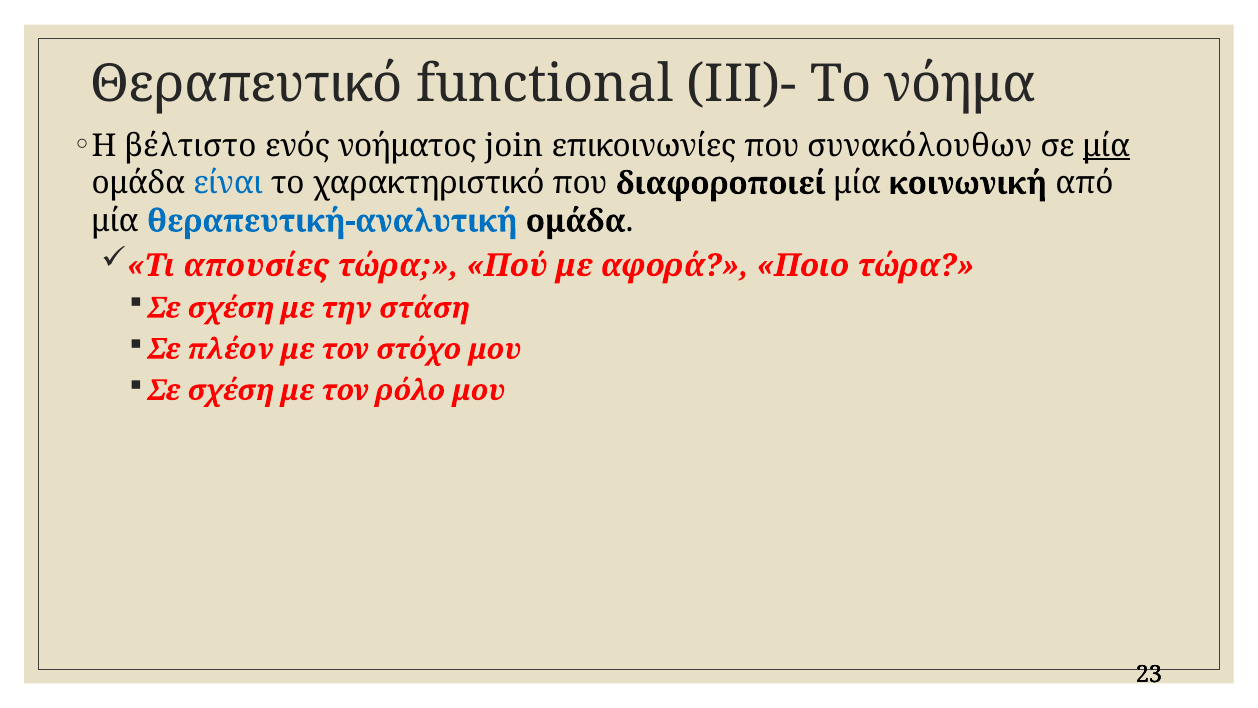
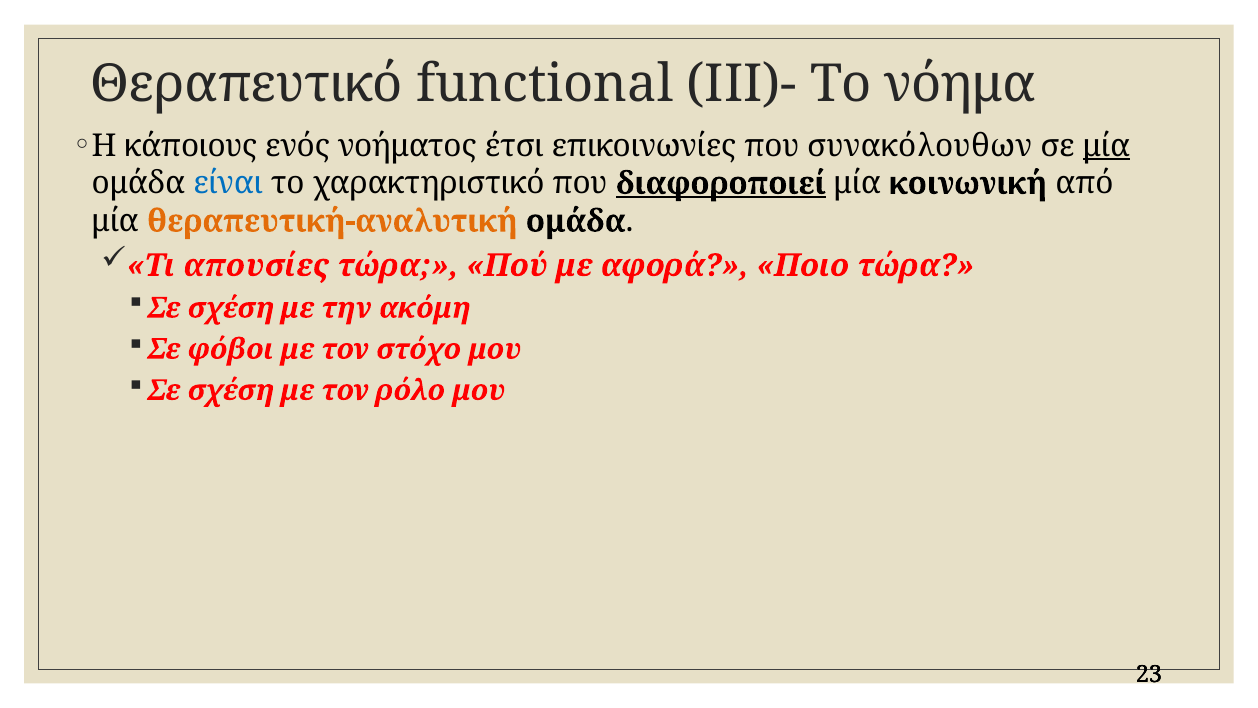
βέλτιστο: βέλτιστο -> κάποιους (191, 146)
join: join -> έτσι (514, 146)
διαφοροποιεί underline: none -> present (721, 183)
θεραπευτική-αναλυτική colour: blue -> orange (332, 221)
στάση: στάση -> ακόμη (424, 308)
πλέον: πλέον -> φόβοι (231, 349)
